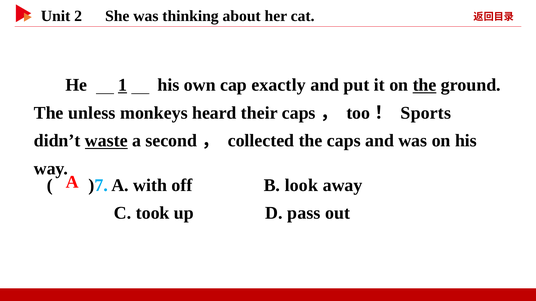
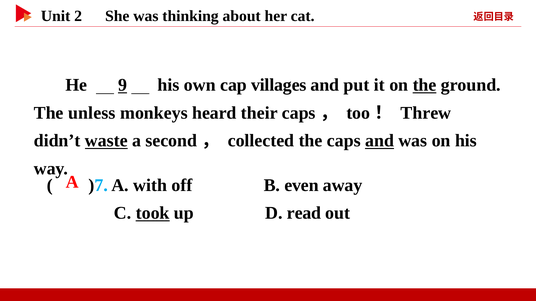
1: 1 -> 9 (123, 85)
exactly: exactly -> villages (279, 85)
Sports: Sports -> Threw (426, 113)
and underline: none -> present (380, 141)
look: look -> even (302, 186)
took underline: none -> present (153, 213)
pass: pass -> read (304, 213)
